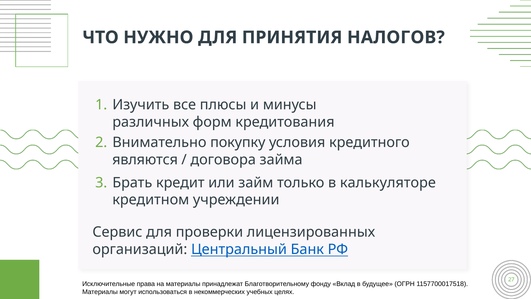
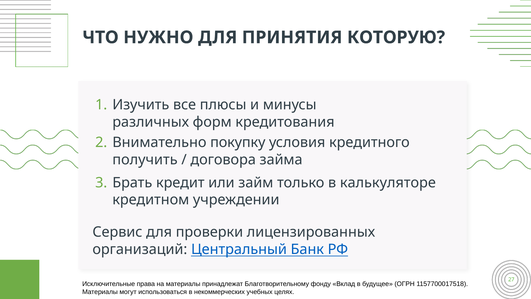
НАЛОГОВ: НАЛОГОВ -> КОТОРУЮ (396, 37)
являются: являются -> получить (145, 160)
